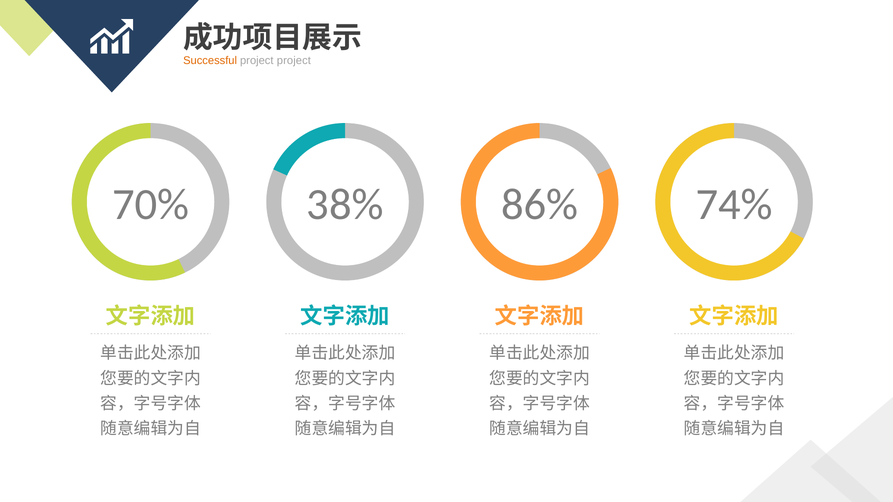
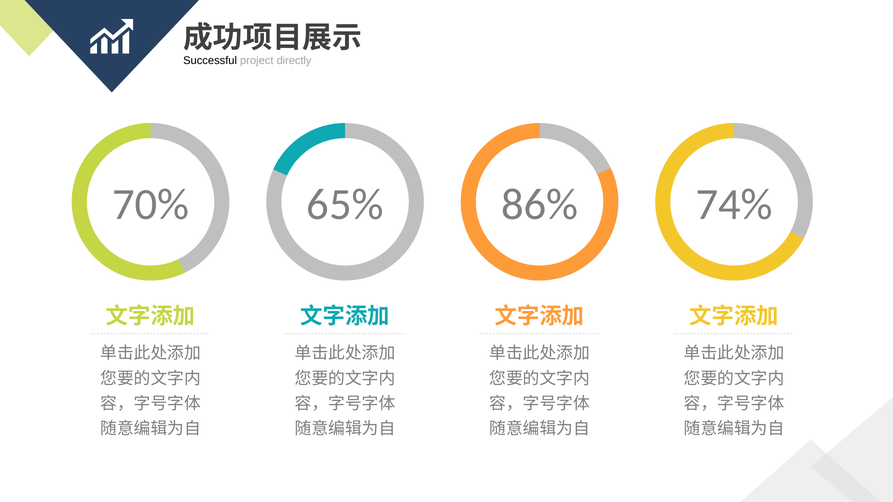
Successful colour: orange -> black (210, 61)
project project: project -> directly (294, 61)
38%: 38% -> 65% (345, 205)
